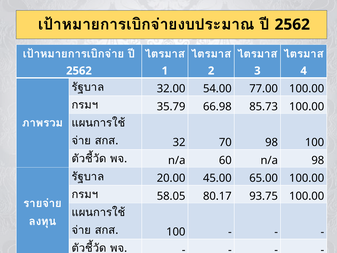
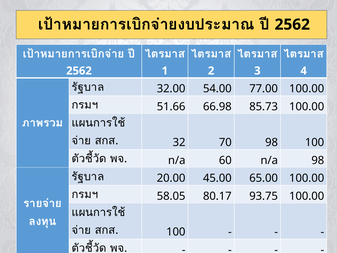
35.79: 35.79 -> 51.66 (171, 107)
